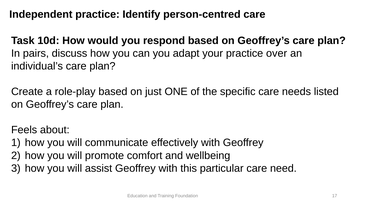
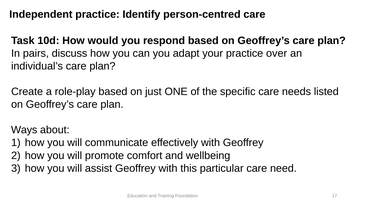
Feels: Feels -> Ways (24, 130)
